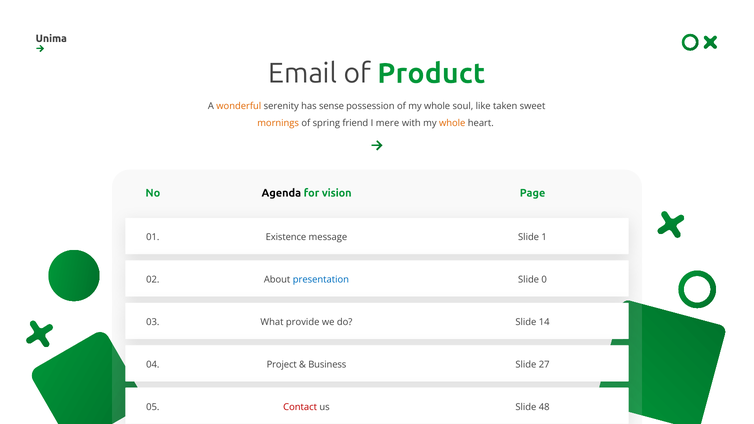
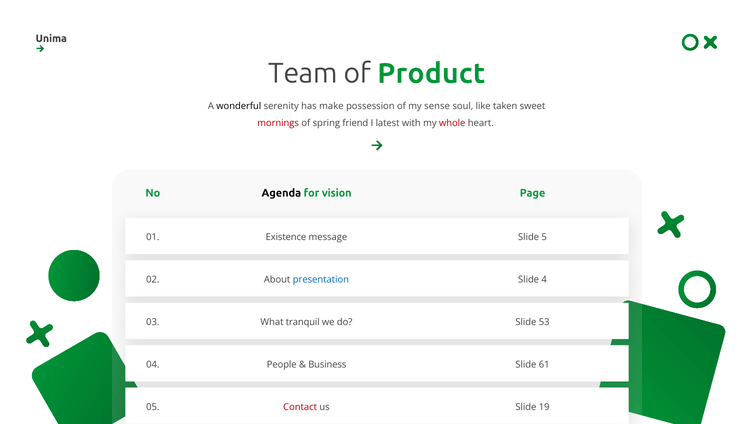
Email: Email -> Team (303, 74)
wonderful colour: orange -> black (239, 106)
sense: sense -> make (331, 106)
of my whole: whole -> sense (437, 106)
mornings colour: orange -> red (278, 123)
mere: mere -> latest (388, 123)
whole colour: orange -> red (452, 123)
1: 1 -> 5 (544, 237)
0: 0 -> 4 (544, 280)
provide: provide -> tranquil (303, 322)
14: 14 -> 53 (544, 322)
Project: Project -> People (282, 365)
27: 27 -> 61 (544, 365)
48: 48 -> 19 (544, 407)
